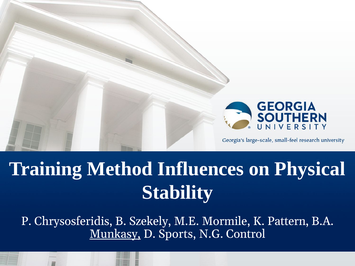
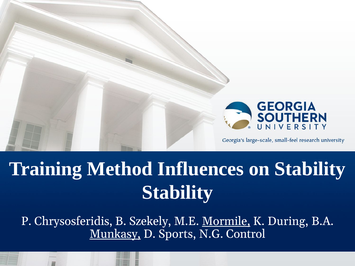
on Physical: Physical -> Stability (310, 169)
Mormile underline: none -> present (226, 221)
Pattern: Pattern -> During (288, 221)
